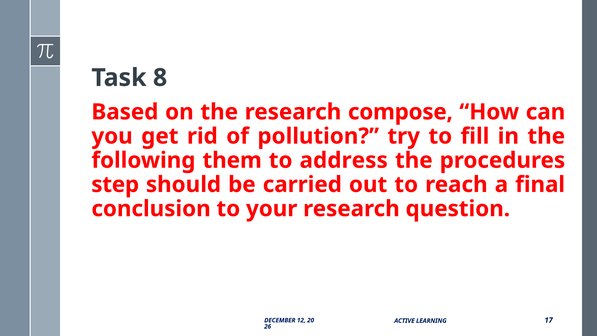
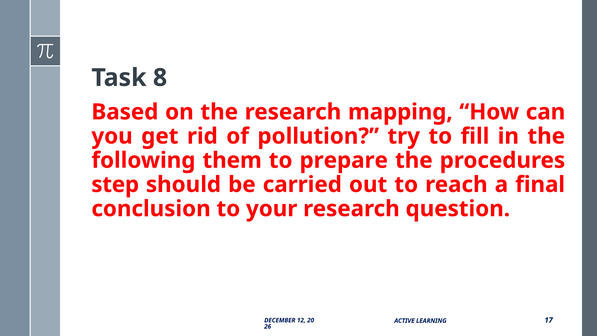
compose: compose -> mapping (400, 112)
address: address -> prepare (344, 160)
